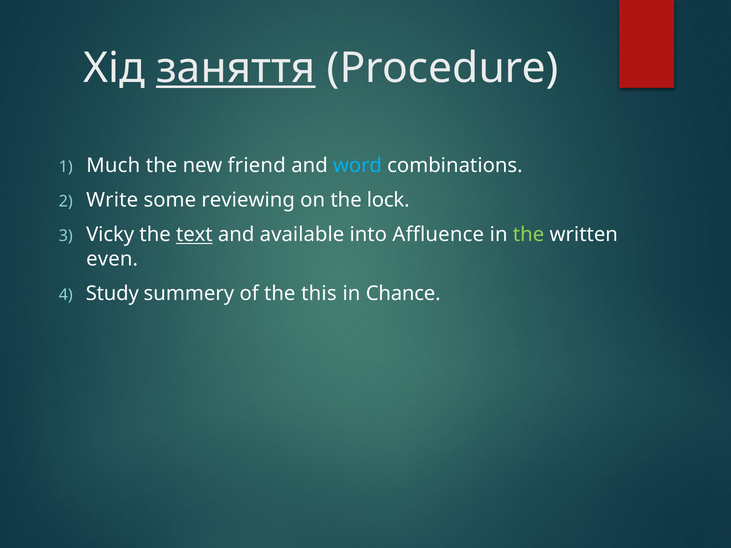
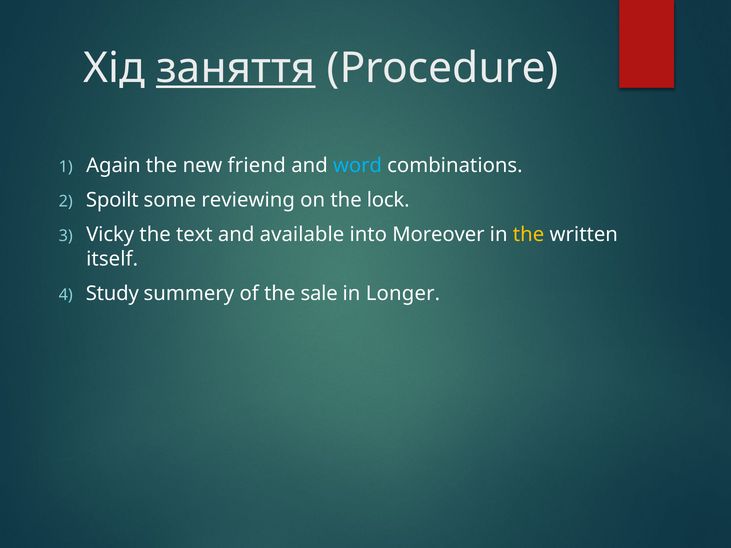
Much: Much -> Again (113, 166)
Write: Write -> Spoilt (112, 200)
text underline: present -> none (194, 235)
Affluence: Affluence -> Moreover (438, 235)
the colour: light green -> yellow (529, 235)
even: even -> itself (112, 259)
this: this -> sale (319, 294)
Chance: Chance -> Longer (403, 294)
